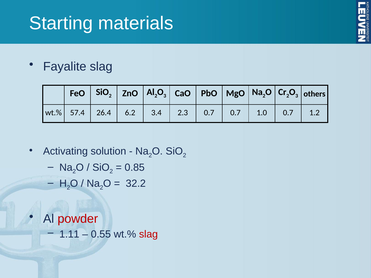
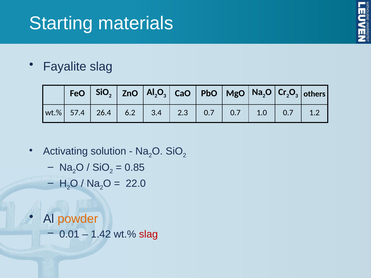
32.2: 32.2 -> 22.0 (136, 184)
powder colour: red -> orange (78, 219)
1.11: 1.11 -> 0.01 (69, 234)
0.55: 0.55 -> 1.42 (101, 234)
